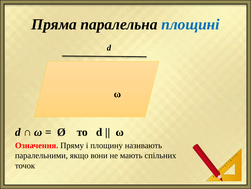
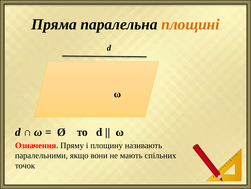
площині colour: blue -> orange (190, 24)
